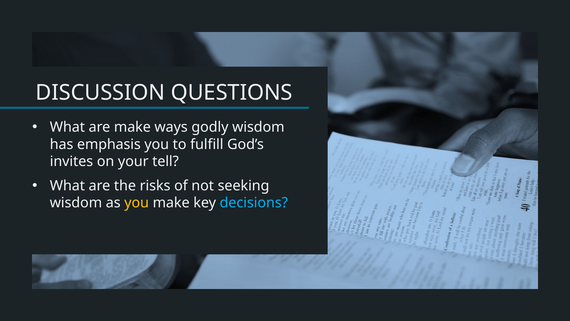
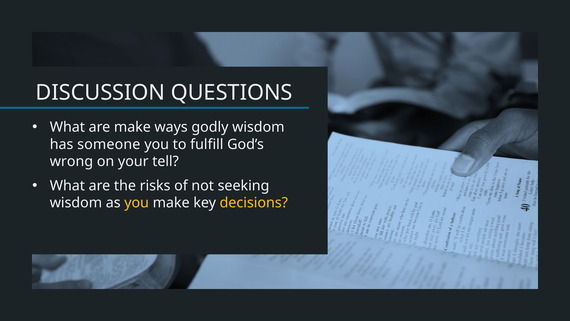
emphasis: emphasis -> someone (109, 144)
invites: invites -> wrong (71, 161)
decisions colour: light blue -> yellow (254, 203)
